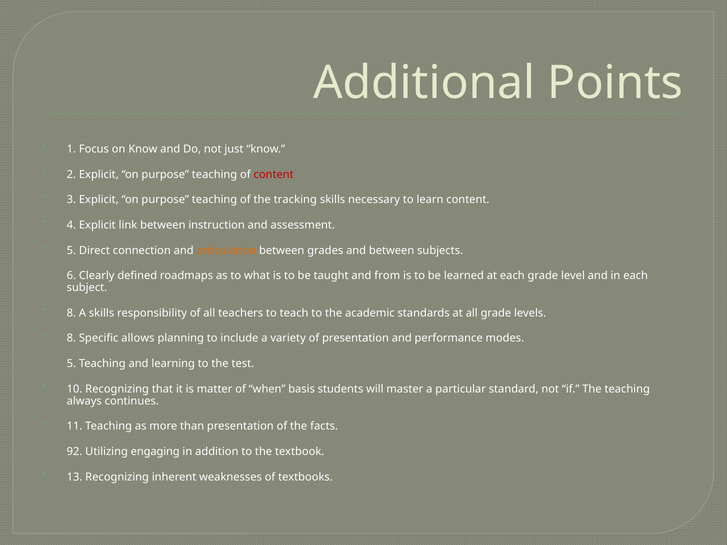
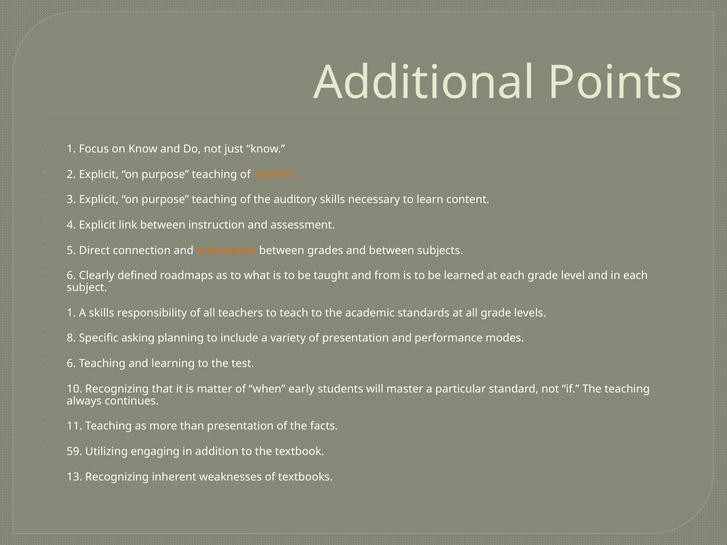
content colour: red -> orange (274, 175)
tracking: tracking -> auditory (295, 200)
8: 8 -> 1 (71, 313)
allows: allows -> asking (138, 338)
5: 5 -> 6 (71, 364)
basis: basis -> early (301, 389)
92: 92 -> 59 (75, 452)
